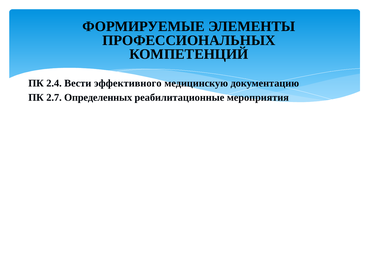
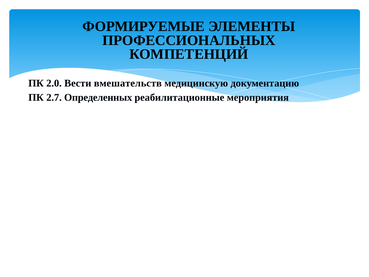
2.4: 2.4 -> 2.0 (54, 83)
эффективного: эффективного -> вмешательств (128, 83)
